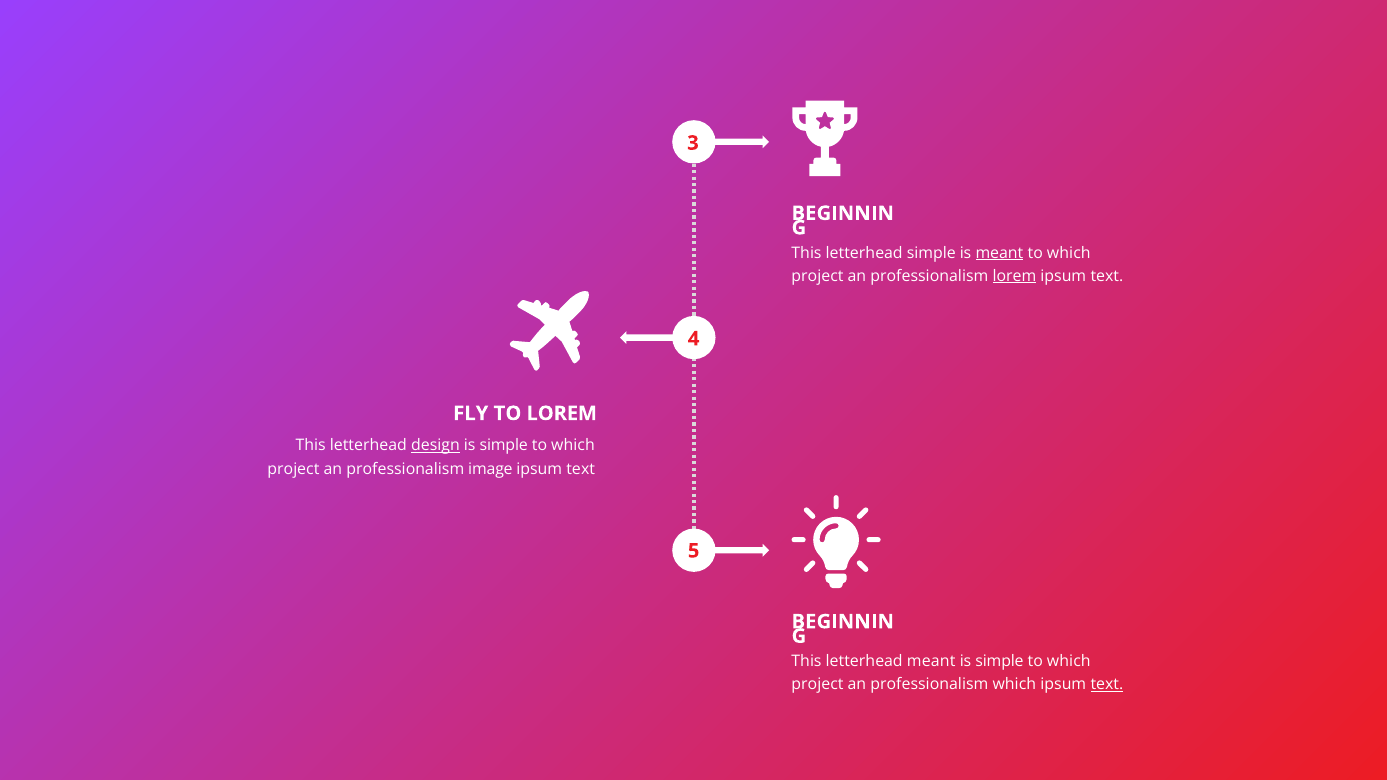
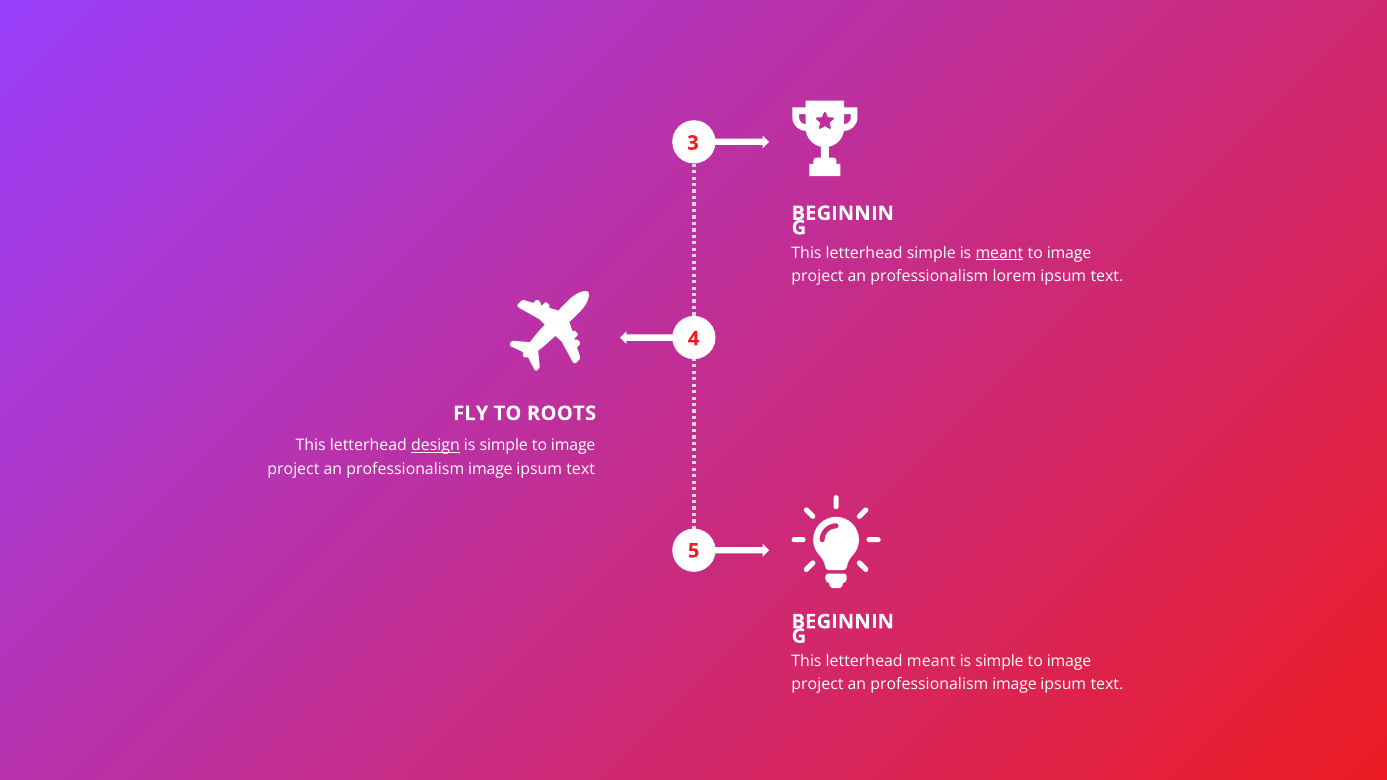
which: which -> image (1069, 253)
lorem underline: present -> none (1014, 276)
TO LOREM: LOREM -> ROOTS (562, 413)
which: which -> image (573, 446)
which: which -> image (1069, 661)
which: which -> image (1014, 685)
text underline: present -> none (1107, 685)
